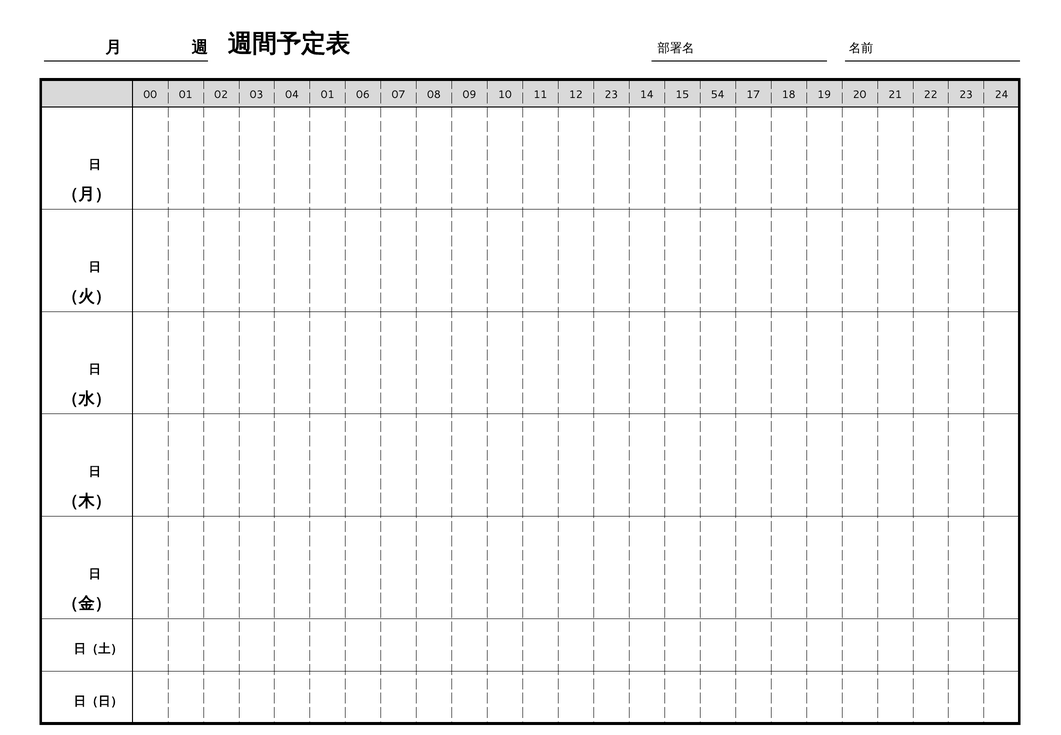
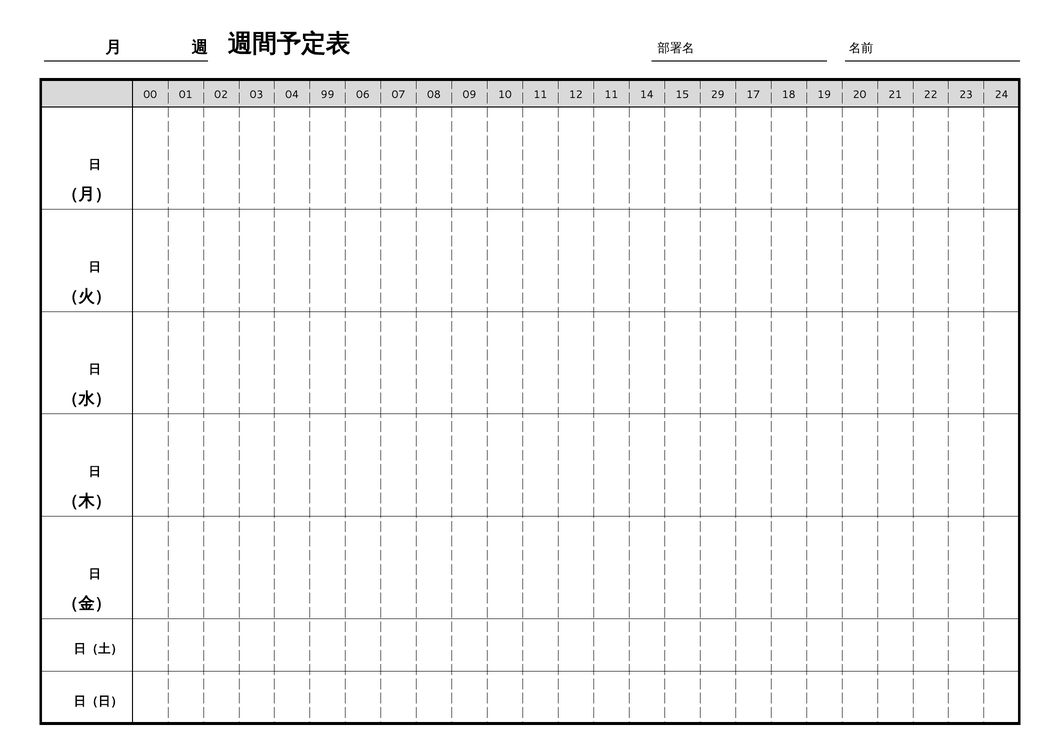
04 01: 01 -> 99 (328, 95)
12 23: 23 -> 11 (611, 95)
54: 54 -> 29 (718, 95)
